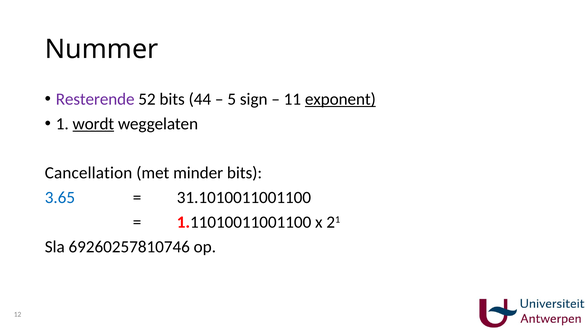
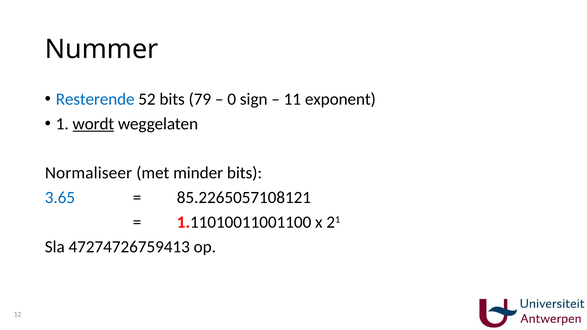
Resterende colour: purple -> blue (95, 99)
44: 44 -> 79 (200, 99)
5: 5 -> 0 (232, 99)
exponent underline: present -> none (340, 99)
Cancellation: Cancellation -> Normaliseer (89, 173)
31.1010011001100: 31.1010011001100 -> 85.2265057108121 (244, 198)
69260257810746: 69260257810746 -> 47274726759413 (129, 247)
